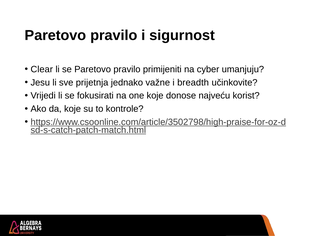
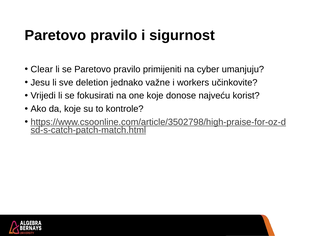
prijetnja: prijetnja -> deletion (92, 82)
breadth: breadth -> workers (193, 82)
